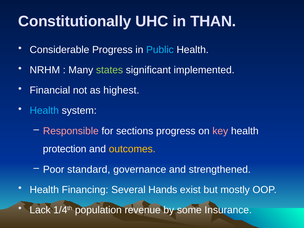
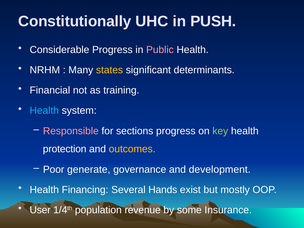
THAN: THAN -> PUSH (213, 21)
Public colour: light blue -> pink (160, 50)
states colour: light green -> yellow (110, 70)
implemented: implemented -> determinants (204, 70)
highest: highest -> training (121, 90)
key colour: pink -> light green (220, 131)
standard: standard -> generate (89, 169)
strengthened: strengthened -> development (220, 169)
Lack: Lack -> User (40, 210)
